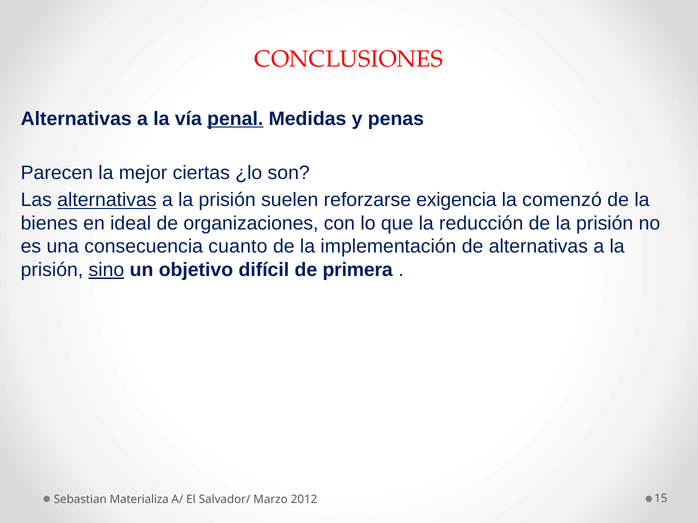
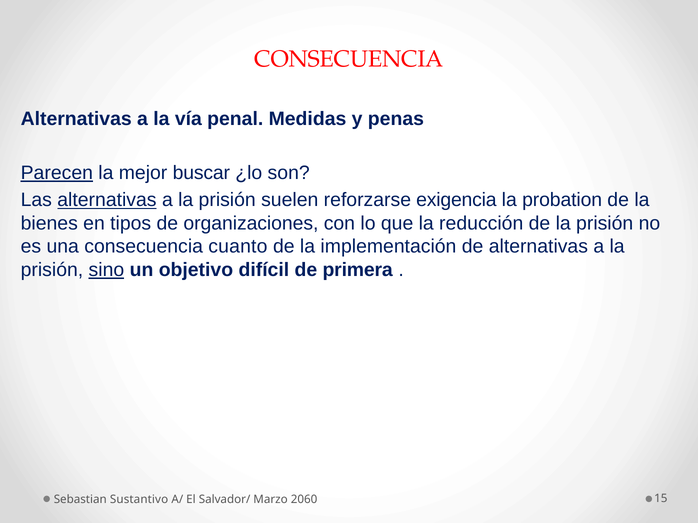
CONCLUSIONES: CONCLUSIONES -> CONSECUENCIA (349, 59)
penal underline: present -> none (235, 119)
Parecen underline: none -> present (57, 173)
ciertas: ciertas -> buscar (201, 173)
comenzó: comenzó -> probation (562, 200)
ideal: ideal -> tipos (131, 224)
Materializa: Materializa -> Sustantivo (139, 500)
2012: 2012 -> 2060 (304, 500)
